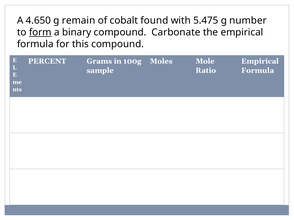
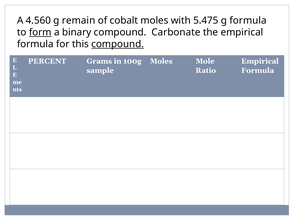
4.650: 4.650 -> 4.560 (38, 21)
cobalt found: found -> moles (154, 21)
g number: number -> formula (248, 21)
compound underline: none -> present (118, 44)
